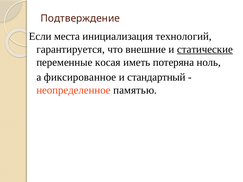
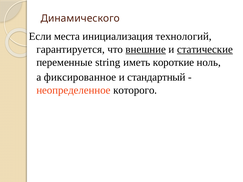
Подтверждение: Подтверждение -> Динамического (80, 18)
внешние underline: none -> present (146, 49)
косая: косая -> string (108, 62)
потеряна: потеряна -> короткие (174, 62)
памятью: памятью -> которого (135, 90)
